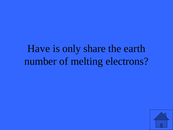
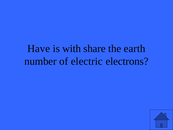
only: only -> with (72, 48)
melting: melting -> electric (87, 61)
